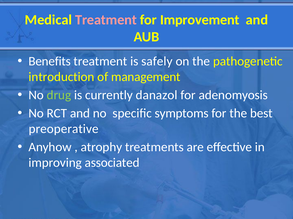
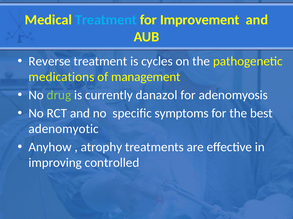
Treatment colour: pink -> light blue (106, 20)
Benefits: Benefits -> Reverse (50, 61)
safely: safely -> cycles (157, 61)
introduction: introduction -> medications (61, 77)
preoperative: preoperative -> adenomyotic (64, 129)
associated: associated -> controlled (112, 163)
